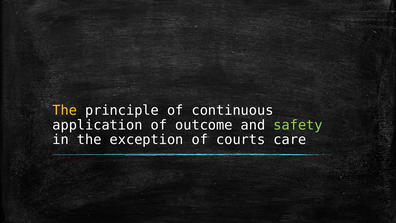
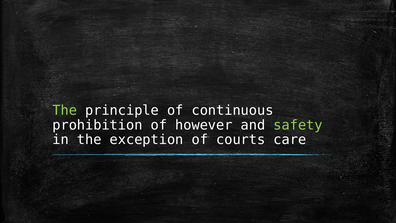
The colour: yellow -> light green (65, 110)
application: application -> prohibition (97, 125)
outcome: outcome -> however (204, 125)
